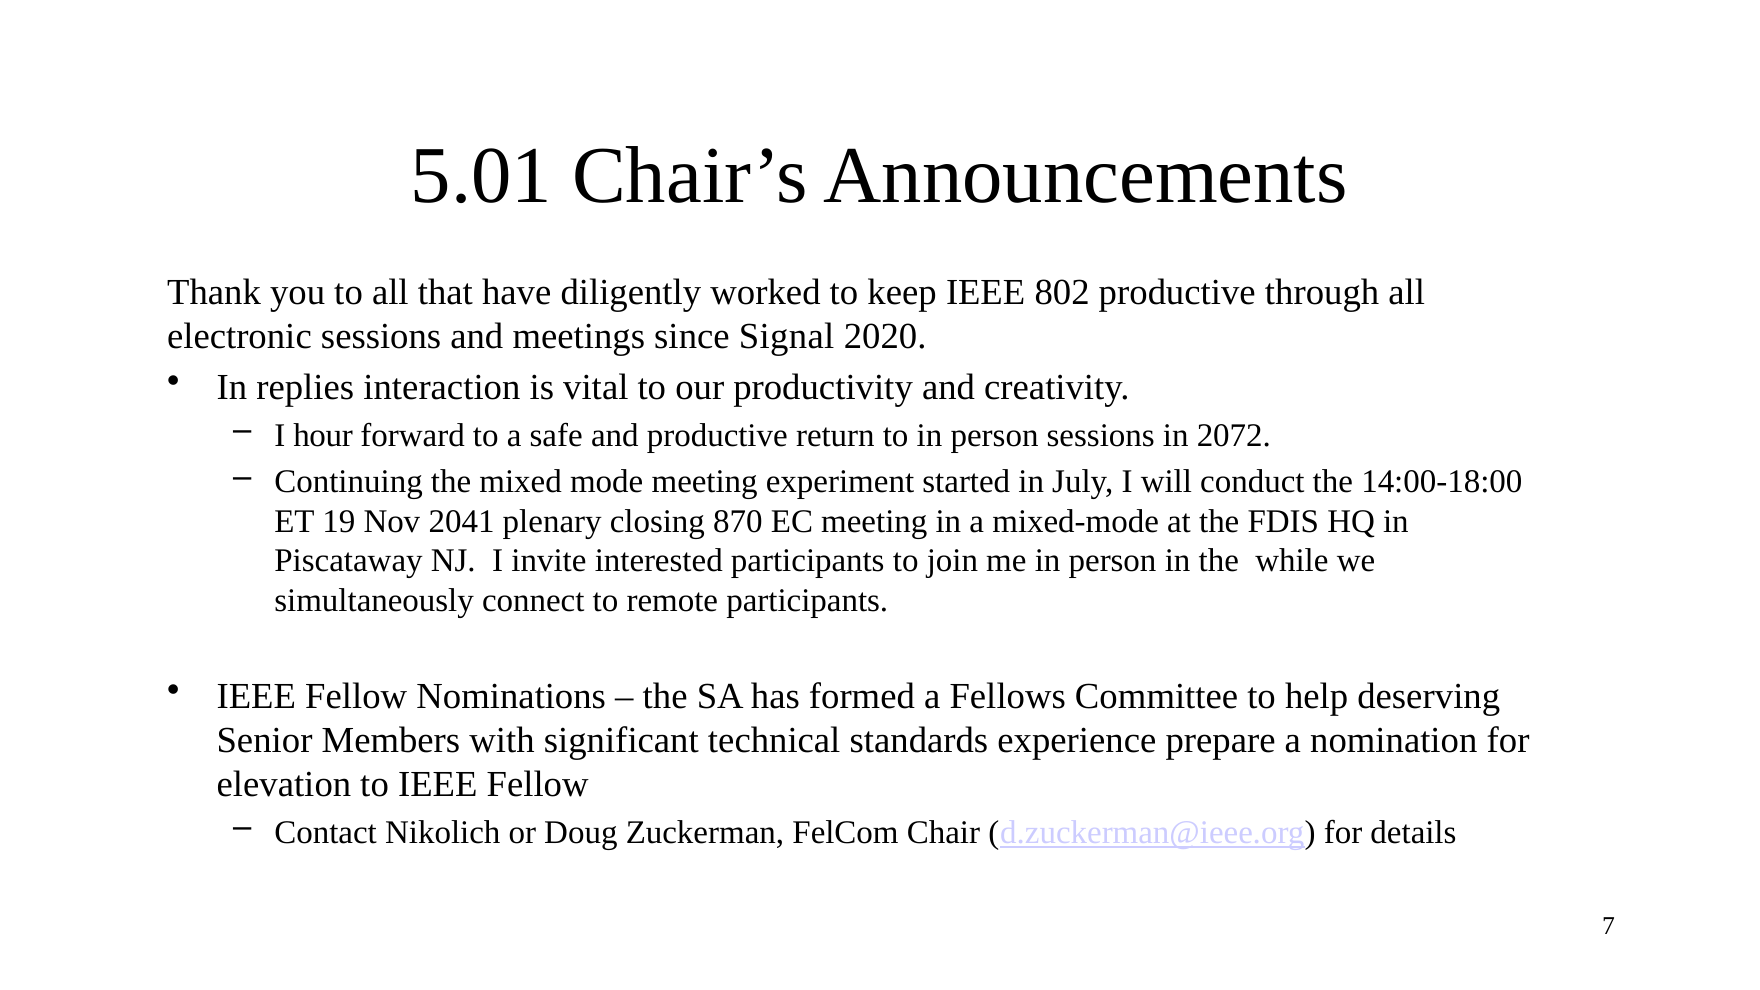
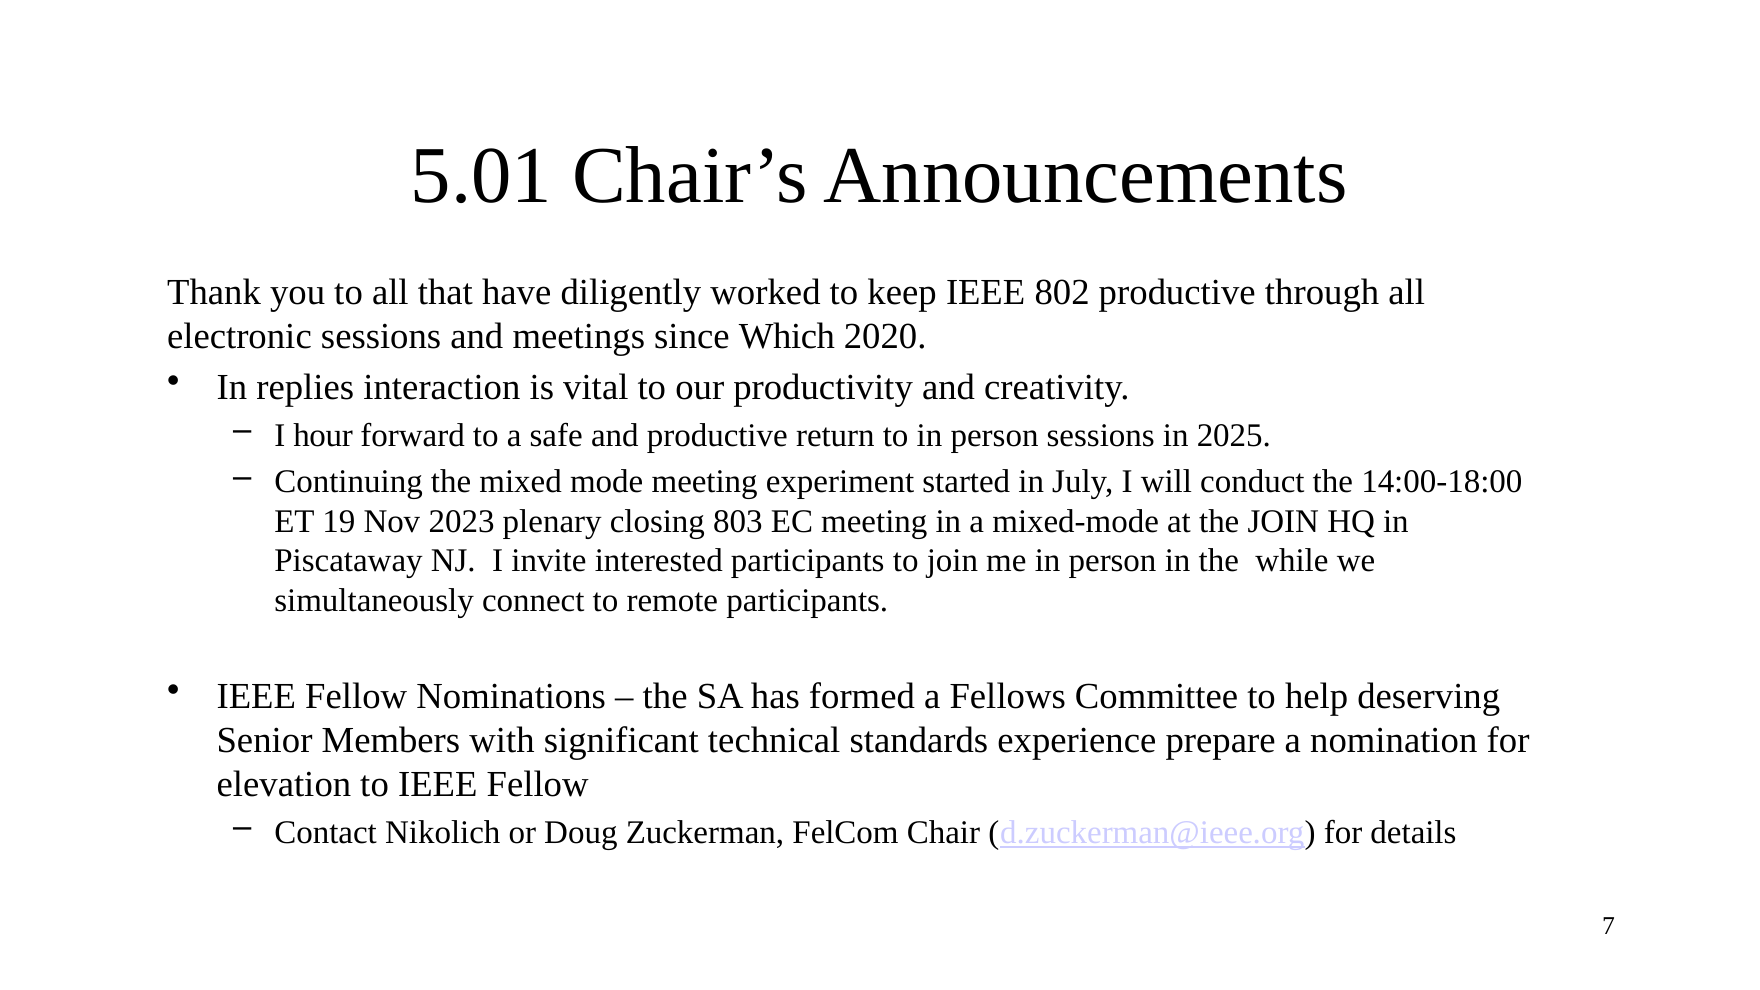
Signal: Signal -> Which (787, 336)
2072: 2072 -> 2025 (1234, 435)
2041: 2041 -> 2023 (462, 521)
870: 870 -> 803 (738, 521)
the FDIS: FDIS -> JOIN (1283, 521)
